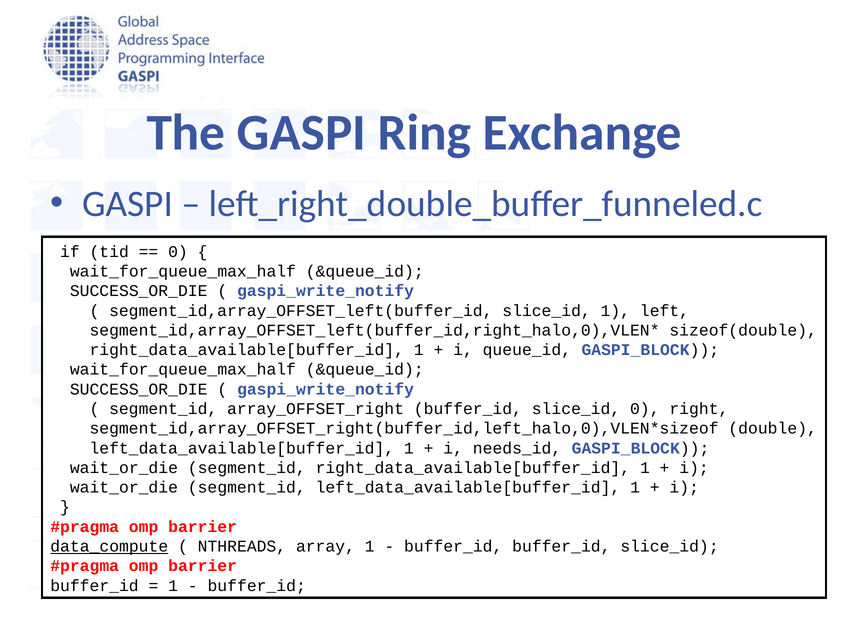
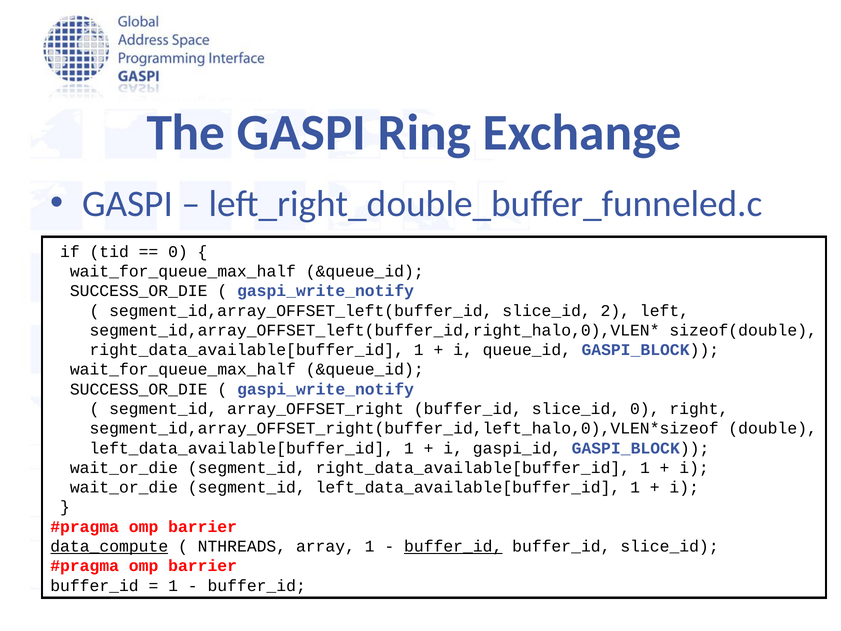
slice_id 1: 1 -> 2 (615, 311)
needs_id: needs_id -> gaspi_id (517, 448)
buffer_id underline: none -> present (453, 546)
